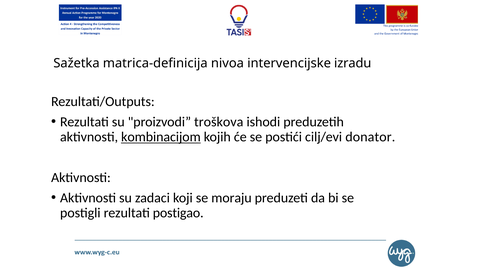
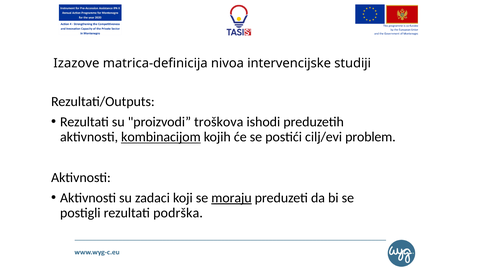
Sažetka: Sažetka -> Izazove (76, 63)
izradu: izradu -> studiji (353, 63)
donator: donator -> problem (370, 137)
moraju underline: none -> present (231, 198)
postigao: postigao -> podrška (178, 213)
